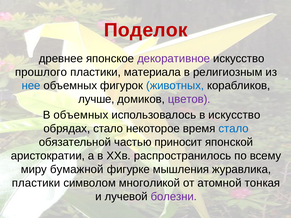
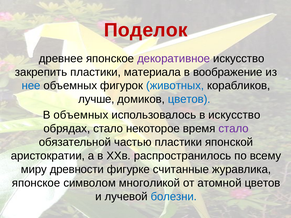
прошлого: прошлого -> закрепить (41, 72)
религиозным: религиозным -> воображение (228, 72)
цветов colour: purple -> blue (189, 99)
стало colour: blue -> purple (234, 129)
частью приносит: приносит -> пластики (178, 142)
бумажной: бумажной -> древности (77, 170)
мышления: мышления -> считанные (181, 170)
пластики: пластики -> японское (36, 183)
атомной тонкая: тонкая -> цветов (262, 183)
болезни colour: purple -> blue (174, 197)
